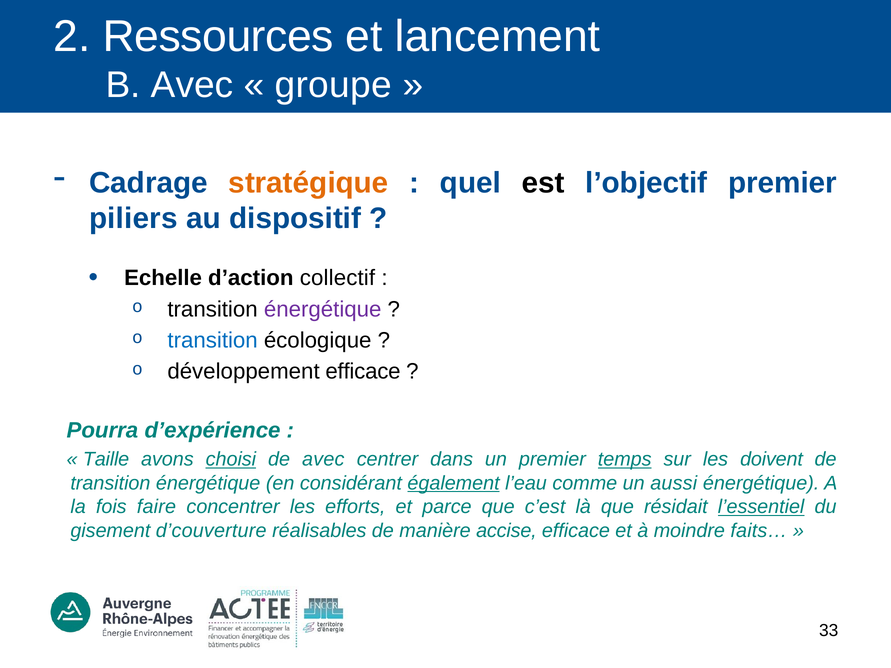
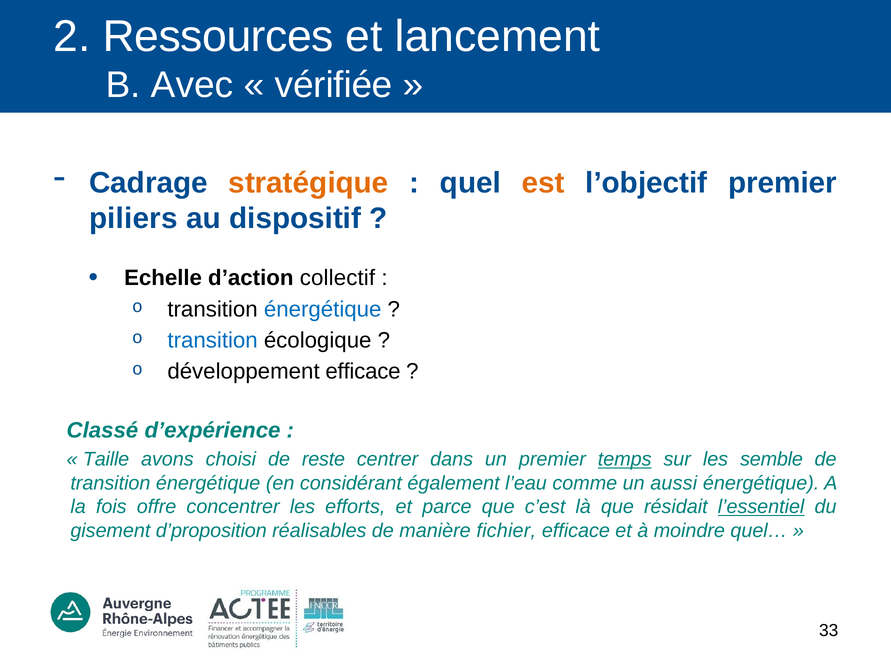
groupe: groupe -> vérifiée (334, 85)
est colour: black -> orange (543, 183)
énergétique colour: purple -> blue (323, 309)
Pourra: Pourra -> Classé (102, 431)
choisi underline: present -> none (231, 460)
de avec: avec -> reste (324, 460)
doivent: doivent -> semble (772, 460)
également underline: present -> none (454, 483)
faire: faire -> offre (157, 507)
d’couverture: d’couverture -> d’proposition (211, 531)
accise: accise -> fichier (506, 531)
faits…: faits… -> quel… (759, 531)
